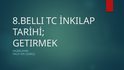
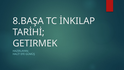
8.BELLI: 8.BELLI -> 8.BAŞA (28, 21)
